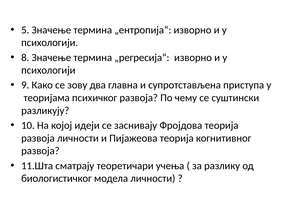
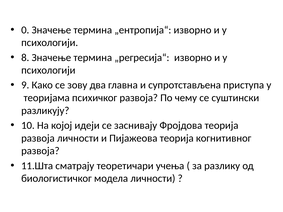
5: 5 -> 0 (25, 30)
